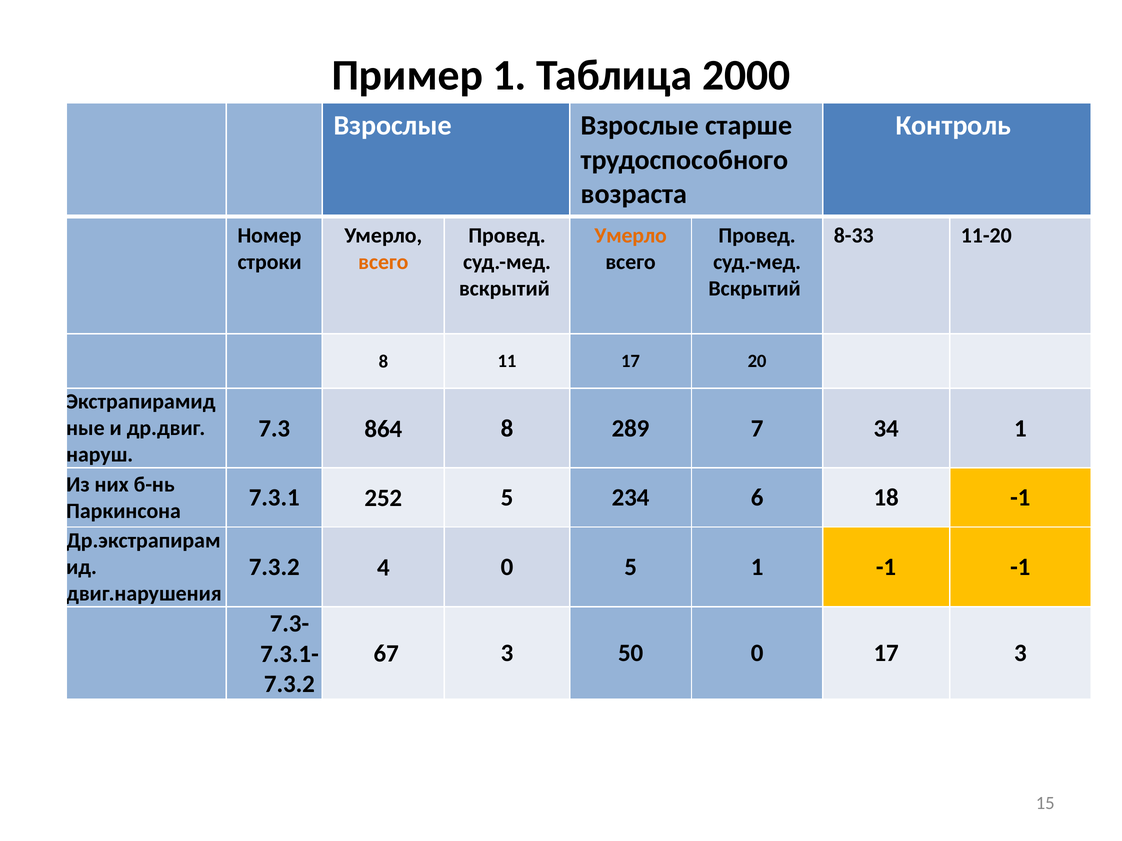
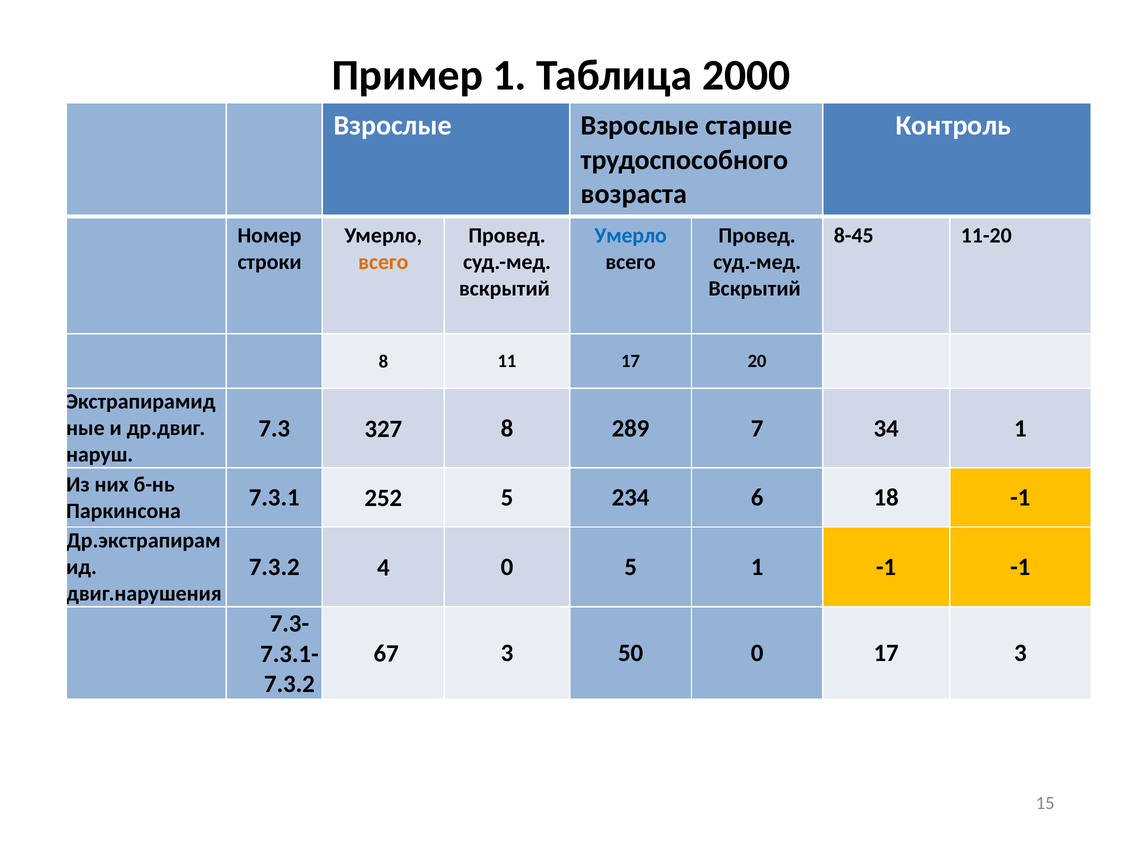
Умерло colour: orange -> blue (631, 236)
8-33: 8-33 -> 8-45 (854, 236)
864: 864 -> 327 (383, 429)
